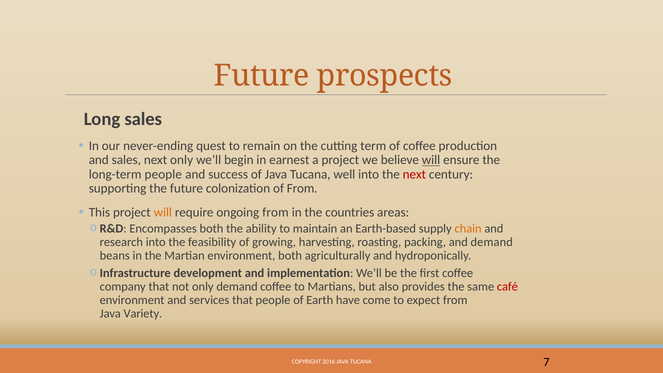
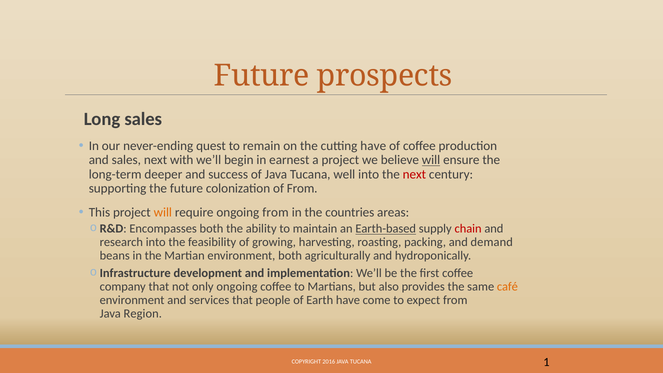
cutting term: term -> have (373, 146)
next only: only -> with (182, 160)
long-term people: people -> deeper (163, 174)
Earth-based underline: none -> present (386, 229)
chain colour: orange -> red (468, 229)
only demand: demand -> ongoing (237, 287)
café colour: red -> orange (507, 287)
Variety: Variety -> Region (143, 314)
7: 7 -> 1 (546, 362)
